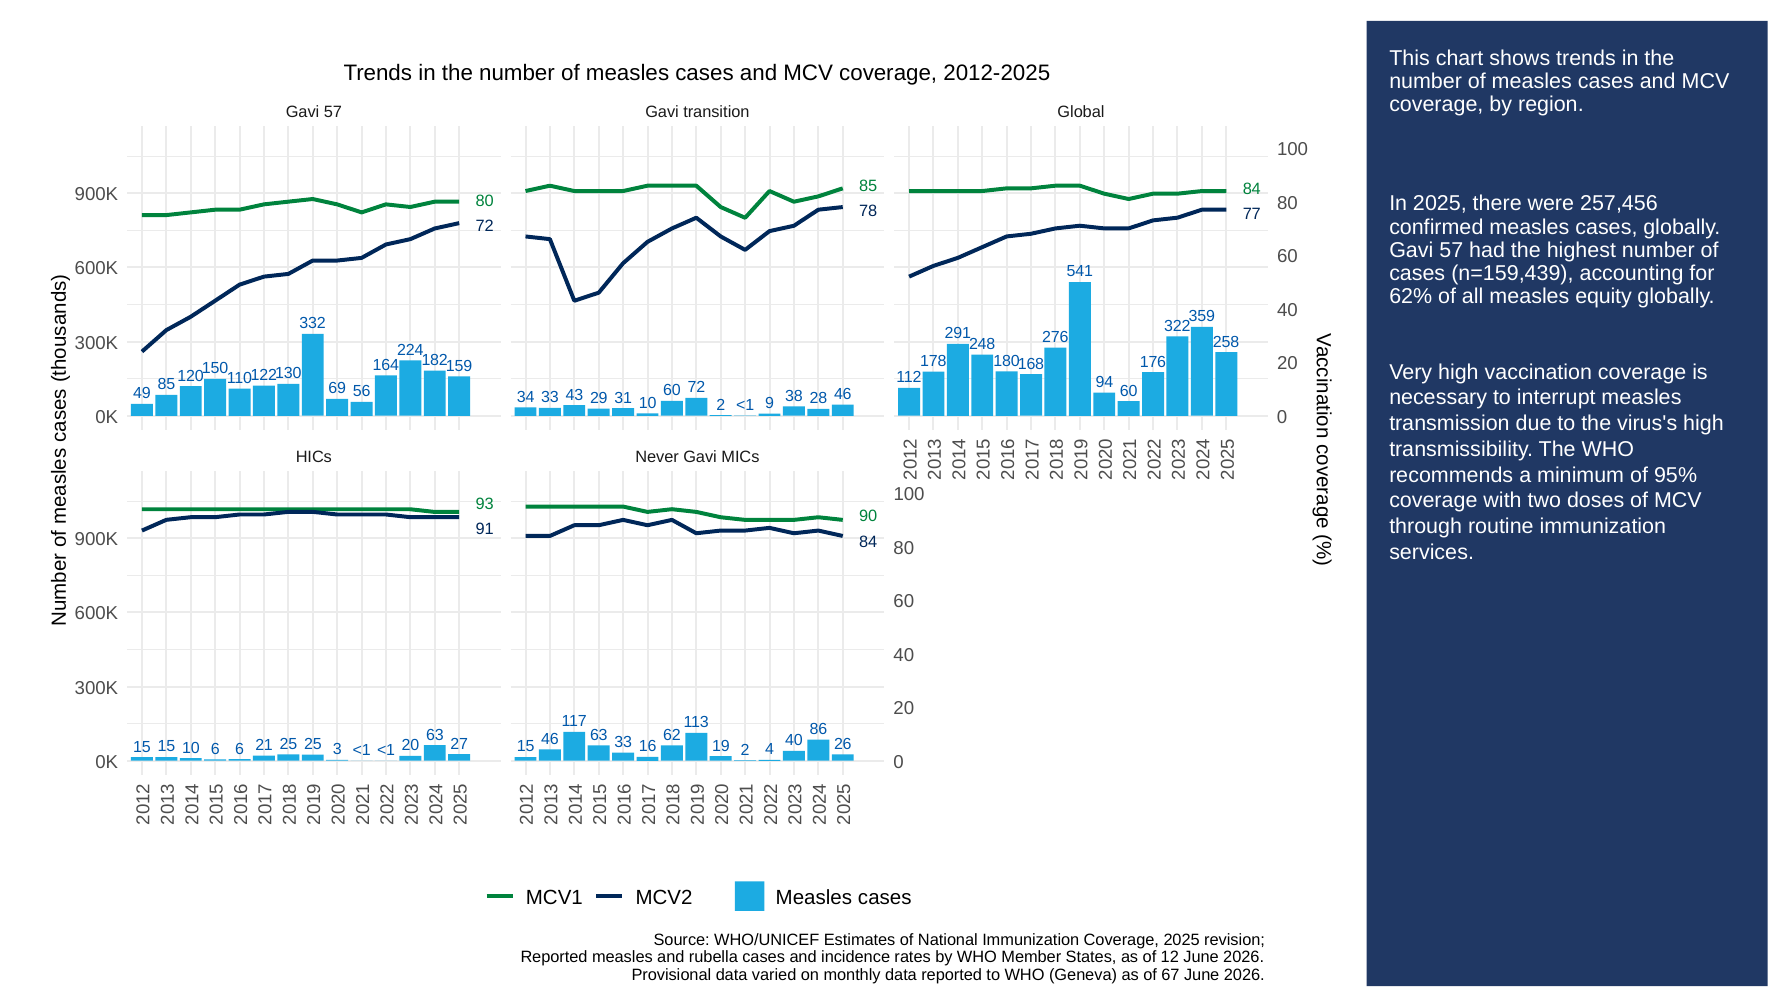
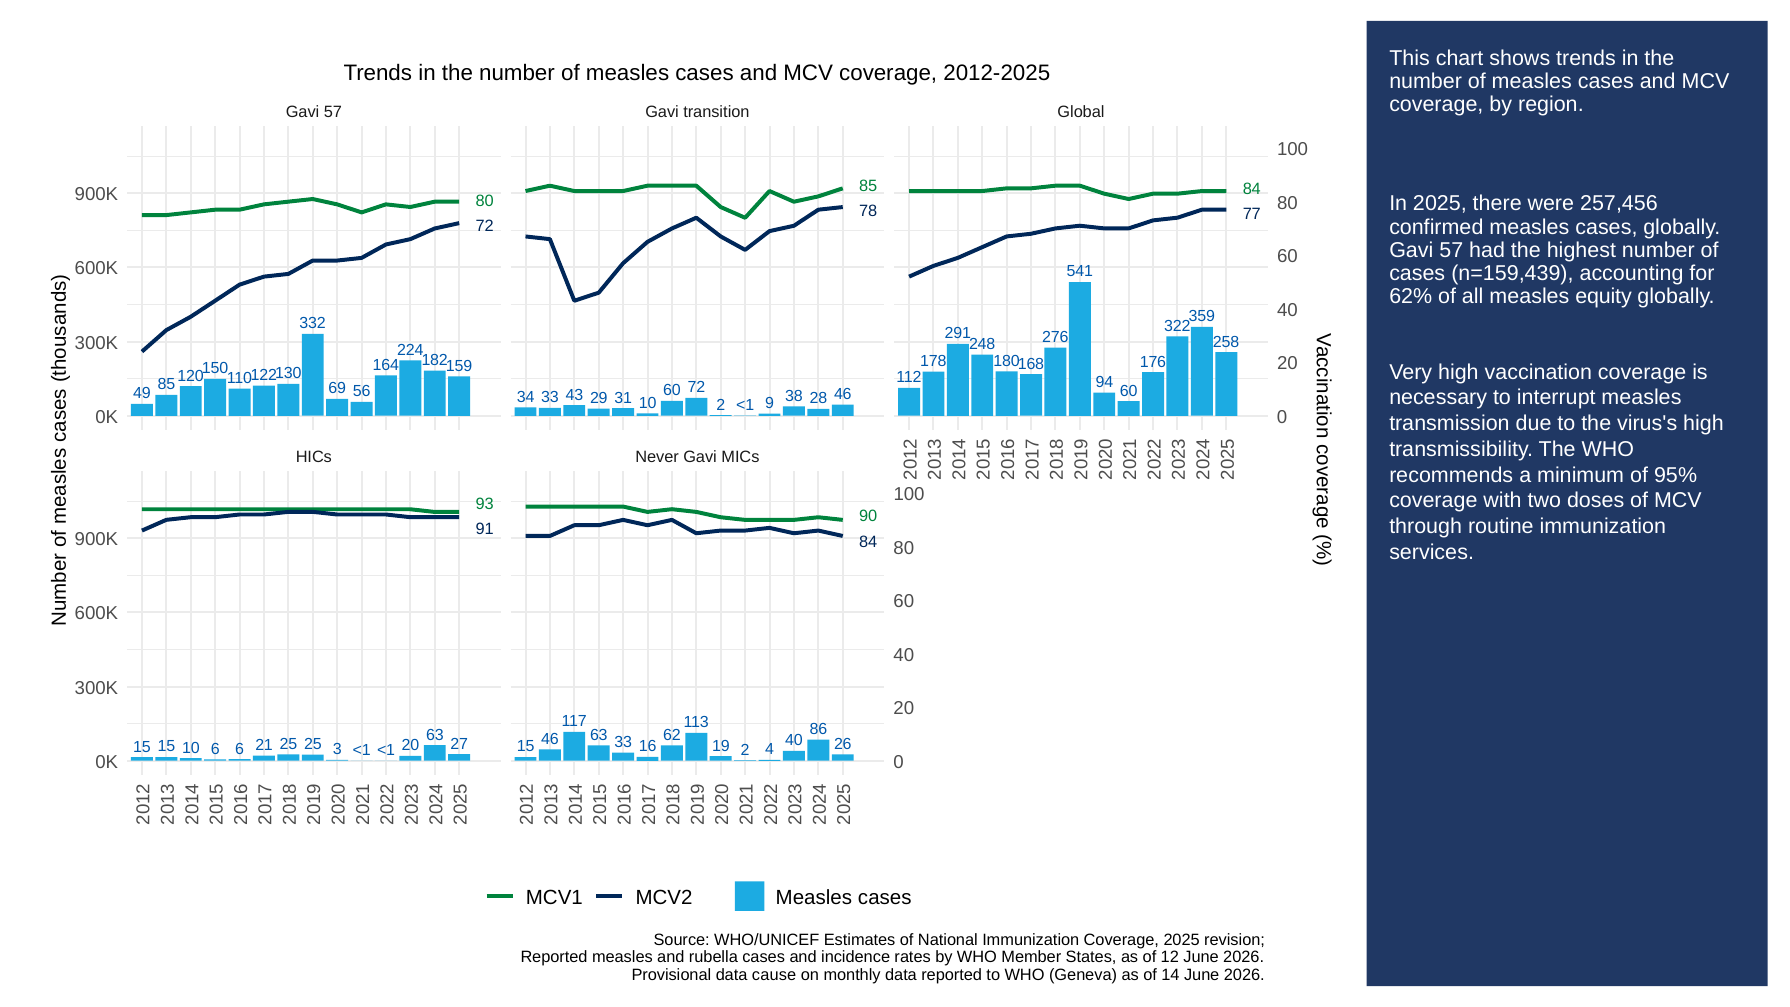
varied: varied -> cause (774, 975)
67: 67 -> 14 (1170, 975)
